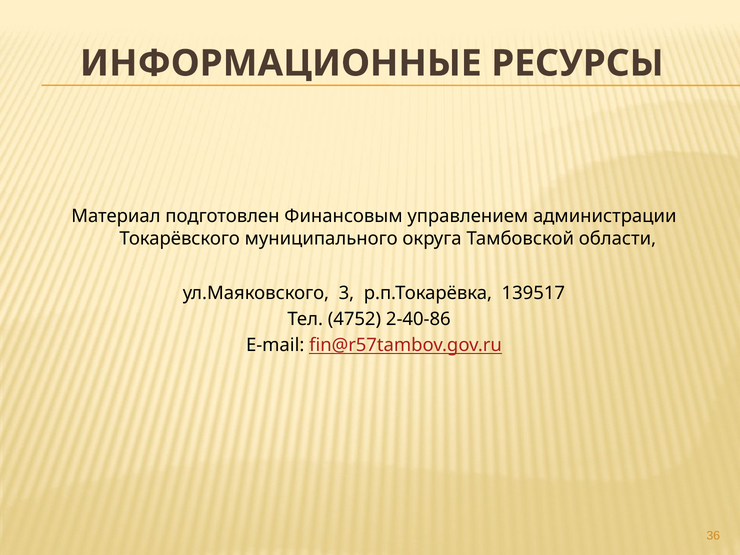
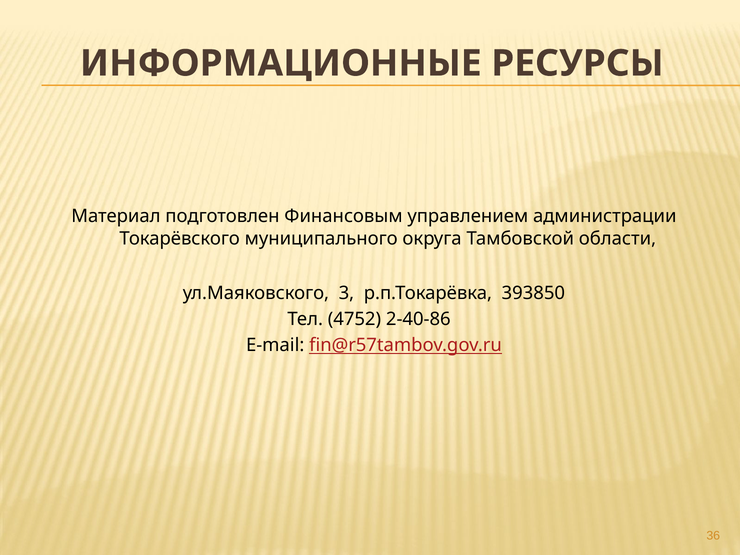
139517: 139517 -> 393850 (533, 293)
